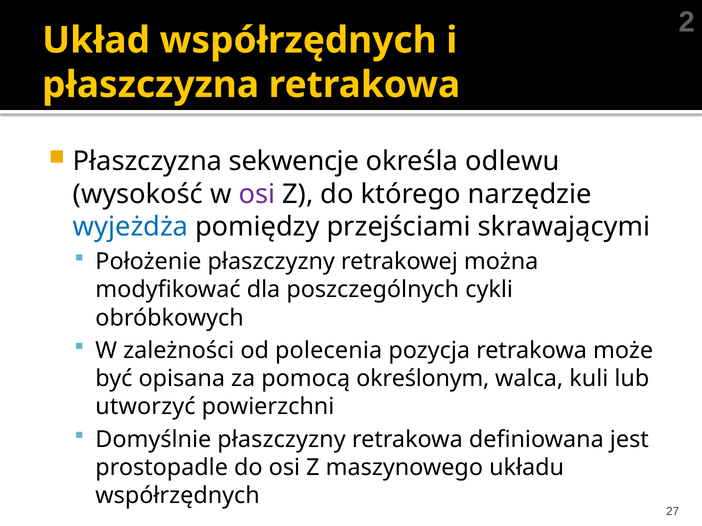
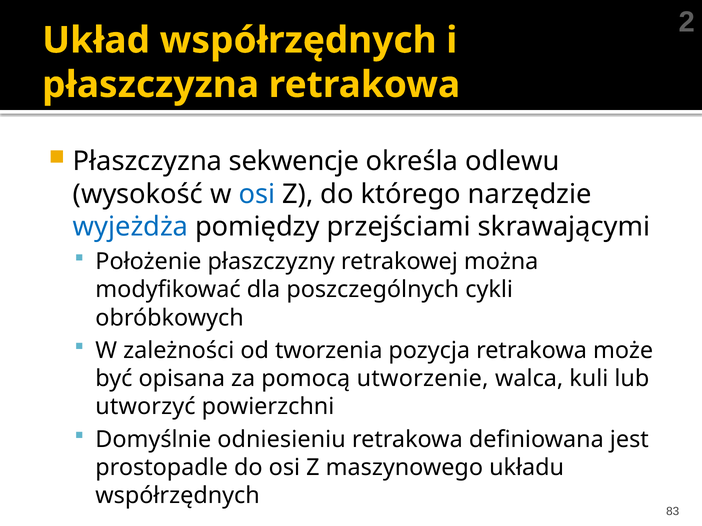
osi colour: purple -> blue (257, 194)
polecenia: polecenia -> tworzenia (329, 351)
określonym: określonym -> utworzenie (423, 379)
Domyślnie płaszczyzny: płaszczyzny -> odniesieniu (282, 440)
27: 27 -> 83 (673, 512)
